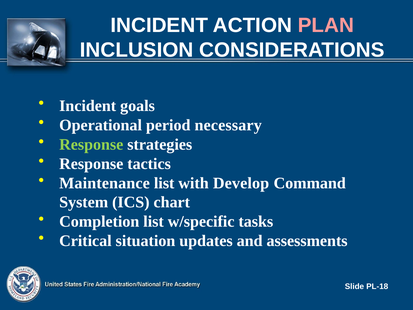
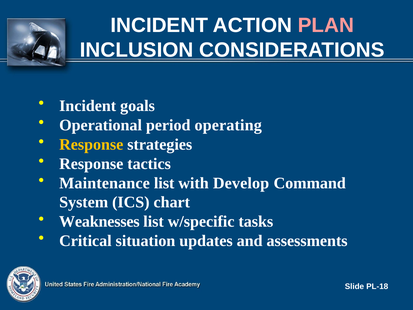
necessary: necessary -> operating (228, 125)
Response colour: light green -> yellow (91, 144)
Completion: Completion -> Weaknesses (99, 221)
